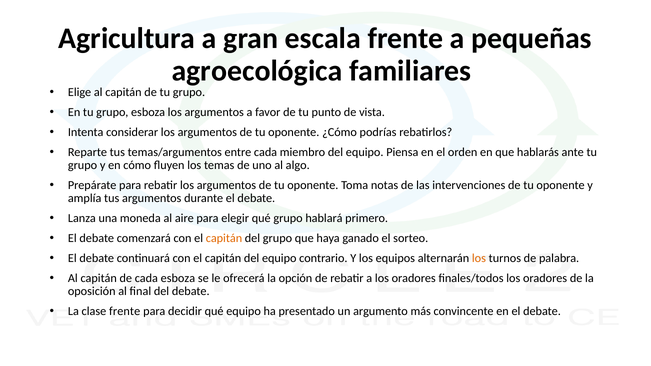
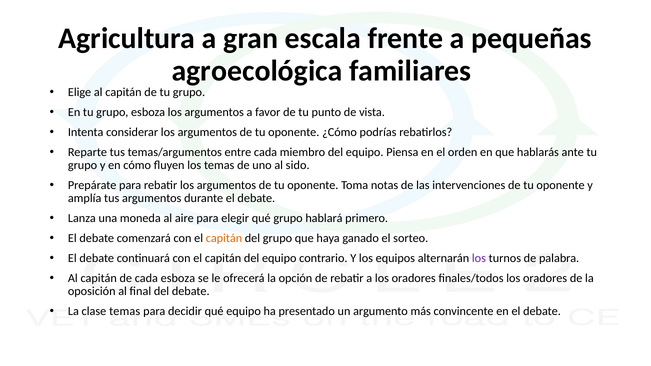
algo: algo -> sido (298, 165)
los colour: orange -> purple (479, 258)
clase frente: frente -> temas (125, 312)
